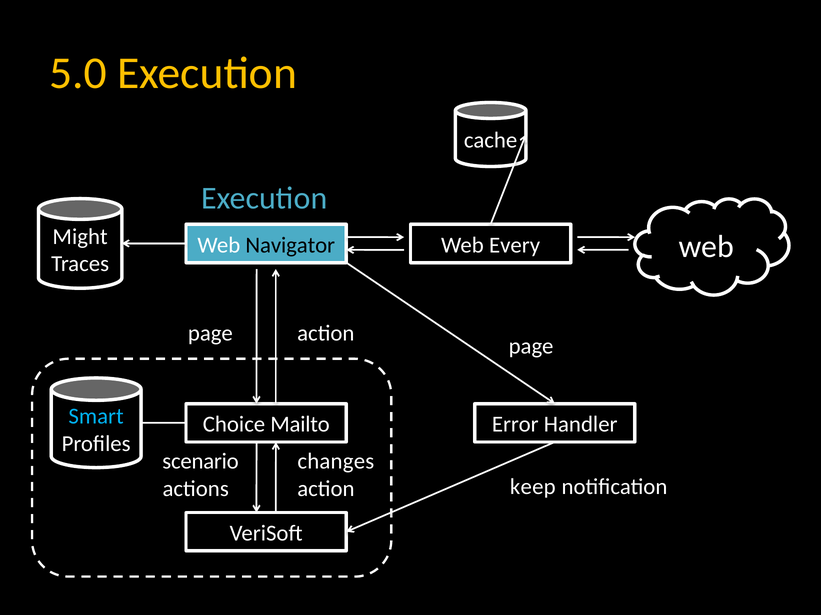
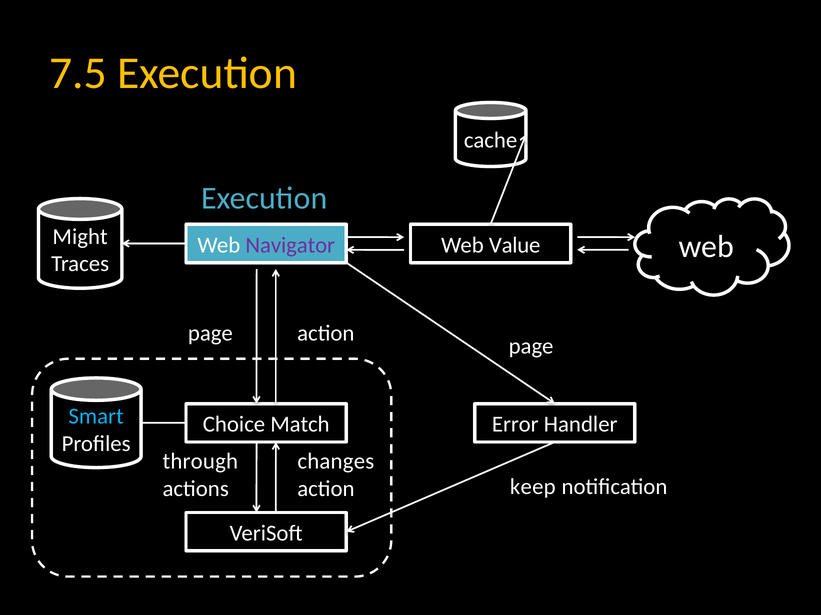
5.0: 5.0 -> 7.5 (78, 73)
Navigator colour: black -> purple (290, 245)
Every: Every -> Value (515, 245)
Mailto: Mailto -> Match (300, 425)
scenario: scenario -> through (200, 462)
